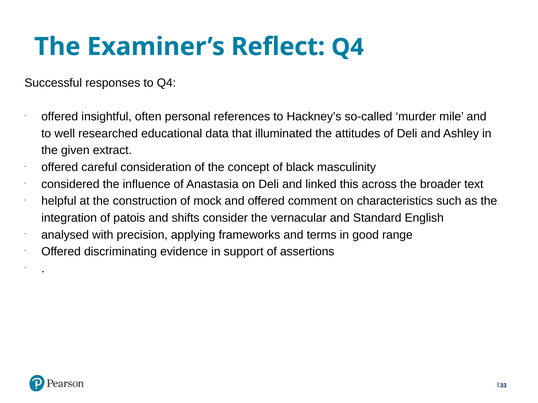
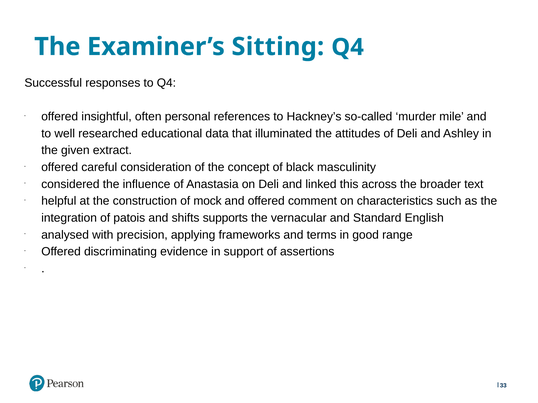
Reflect: Reflect -> Sitting (278, 47)
consider: consider -> supports (225, 218)
